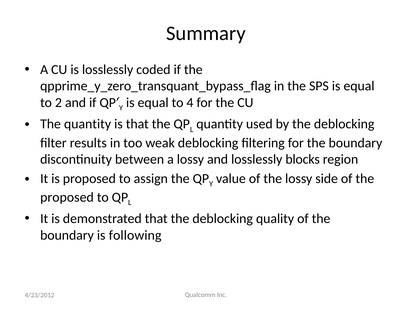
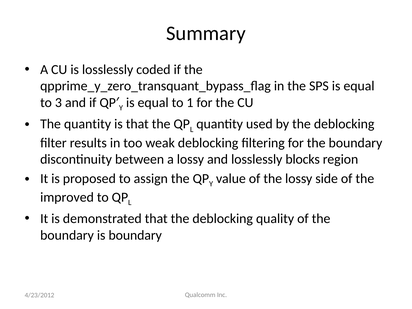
2: 2 -> 3 (58, 103)
4: 4 -> 1 (190, 103)
proposed: proposed -> improved (67, 197)
is following: following -> boundary (135, 235)
